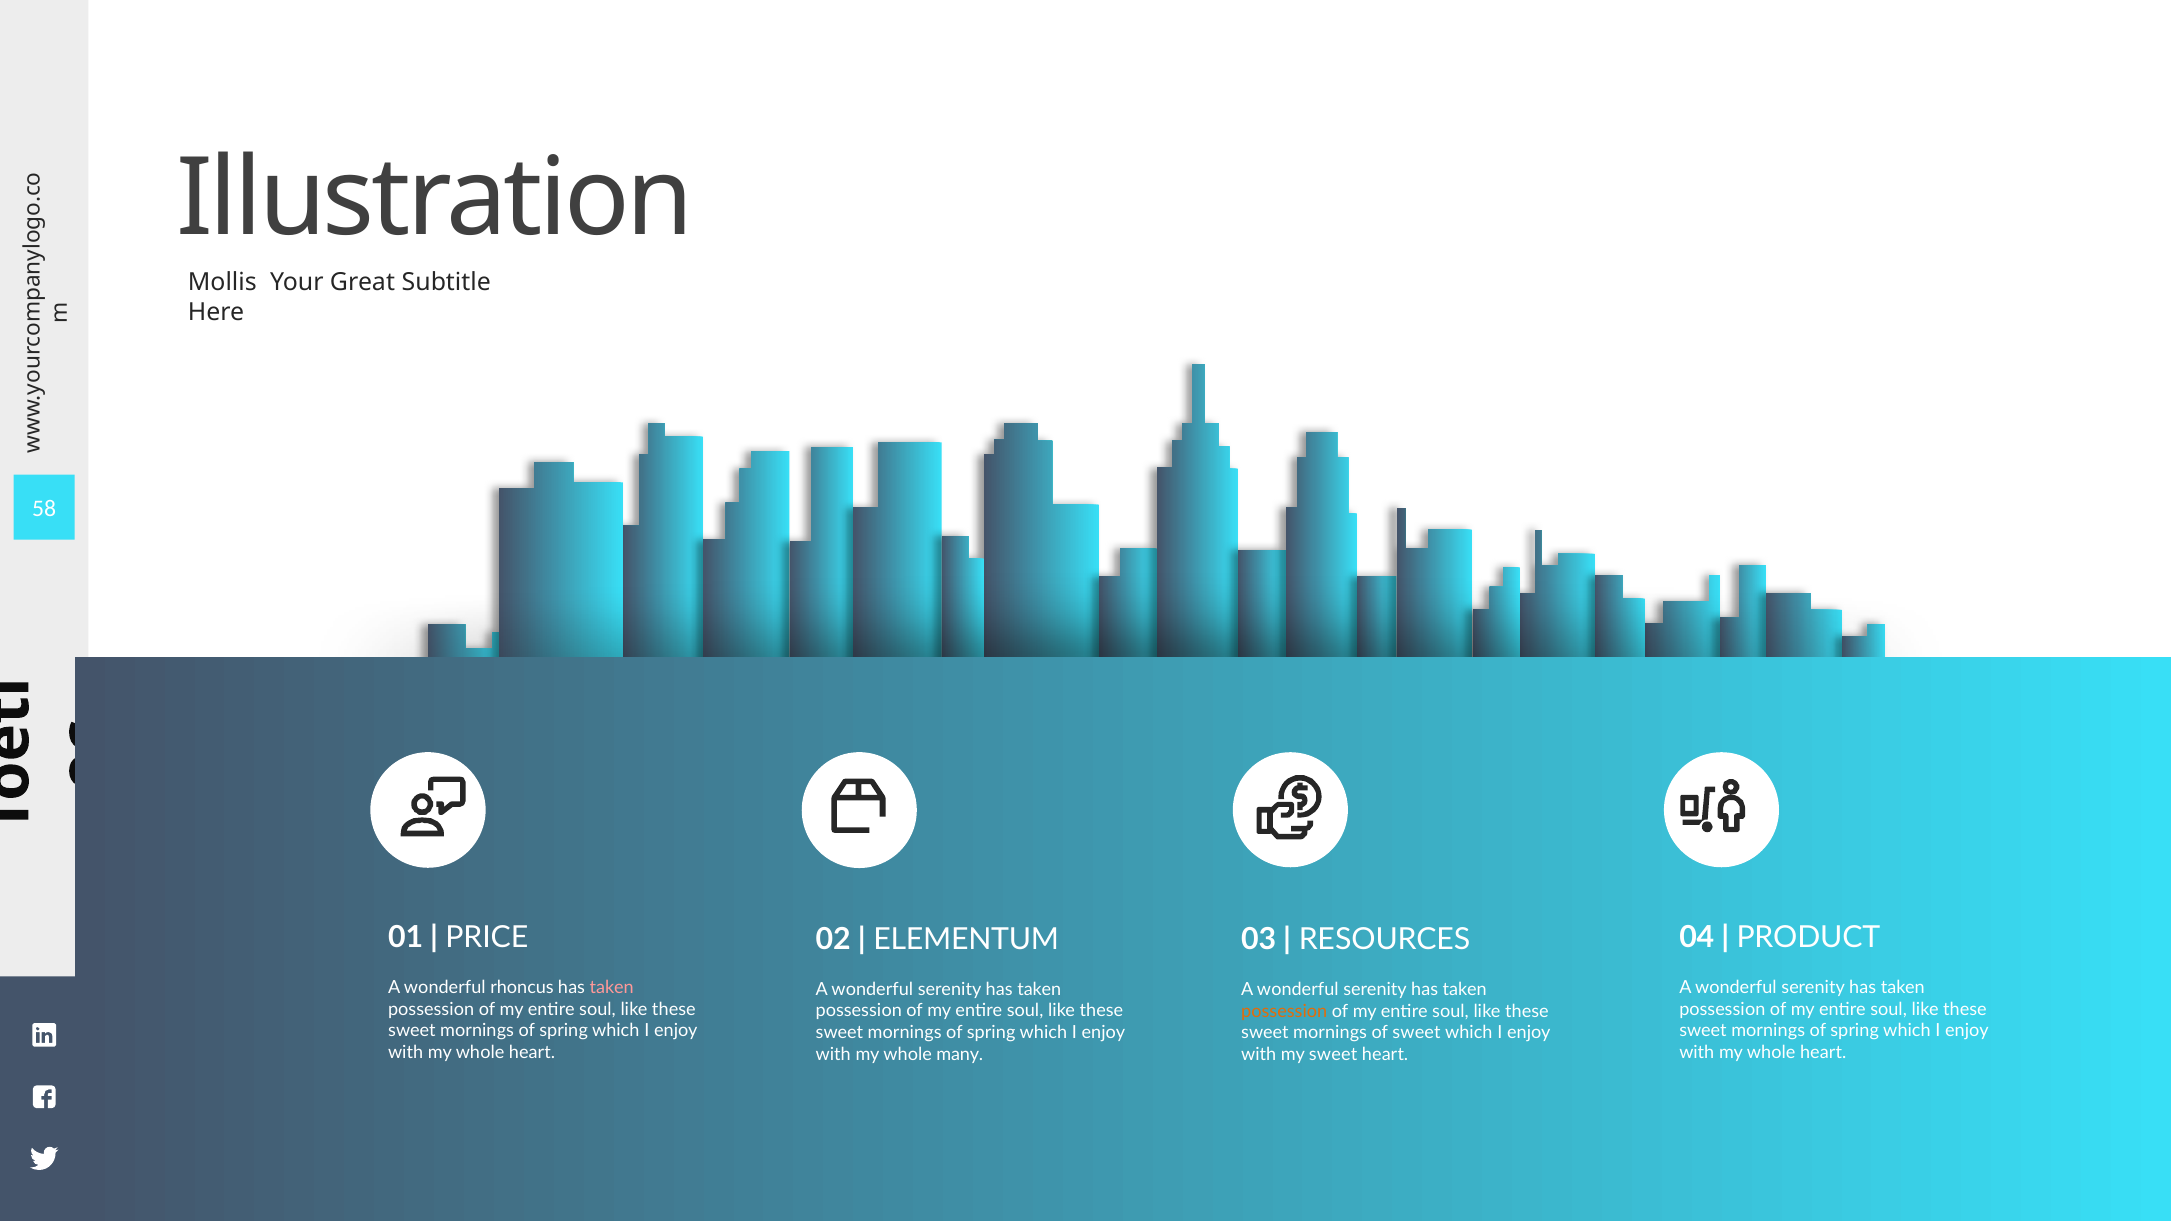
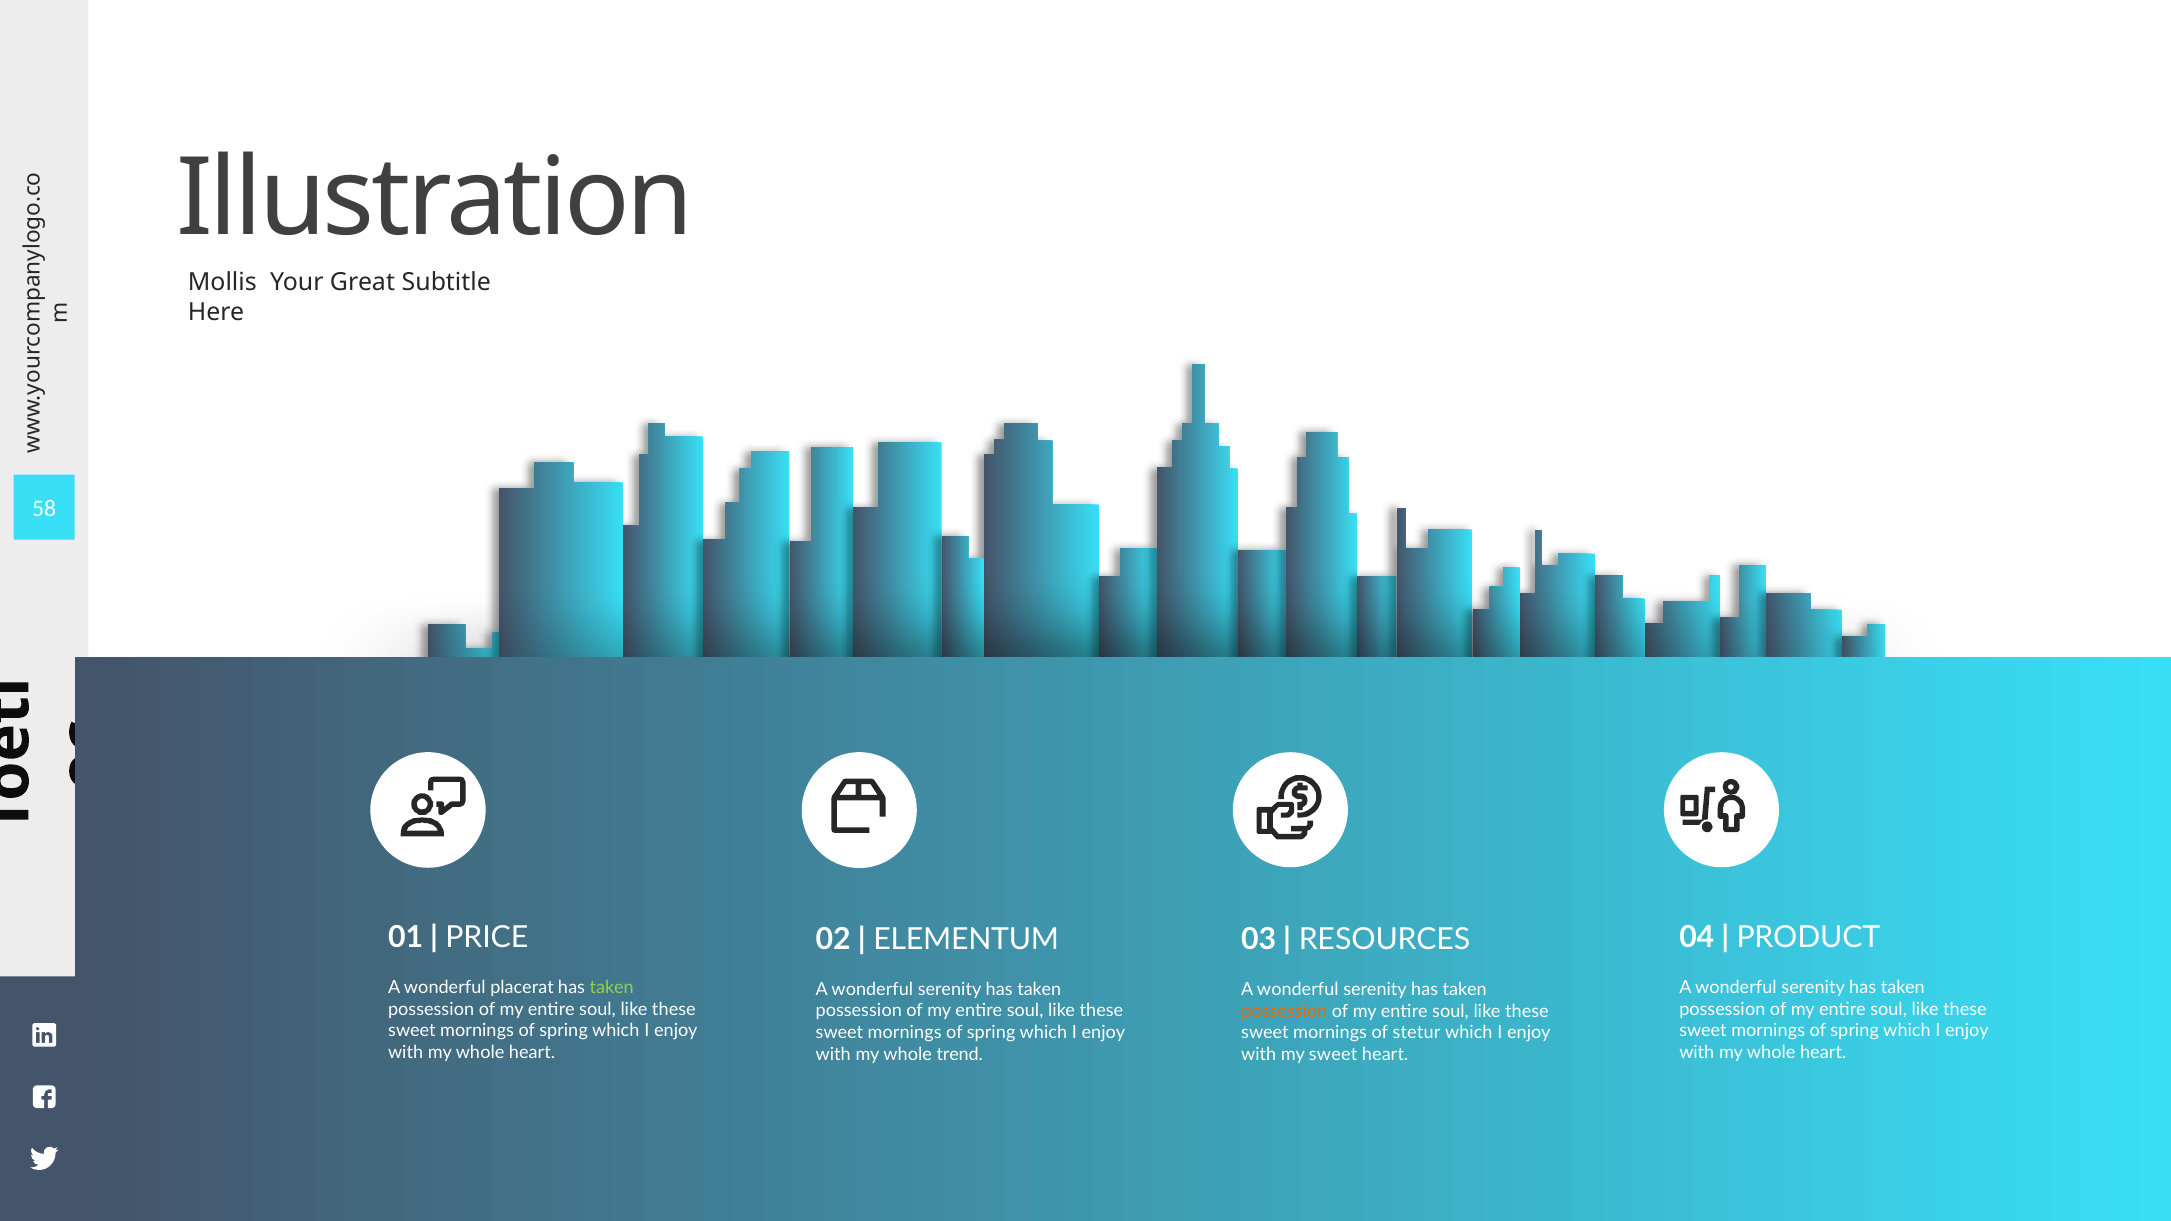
rhoncus: rhoncus -> placerat (522, 988)
taken colour: pink -> light green (612, 988)
of sweet: sweet -> stetur (1417, 1033)
many: many -> trend (960, 1054)
